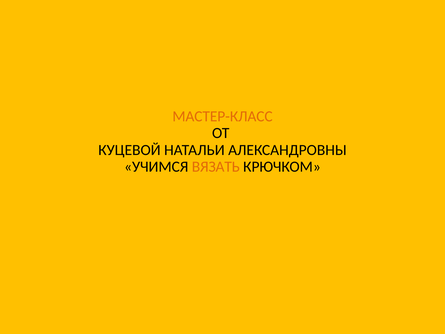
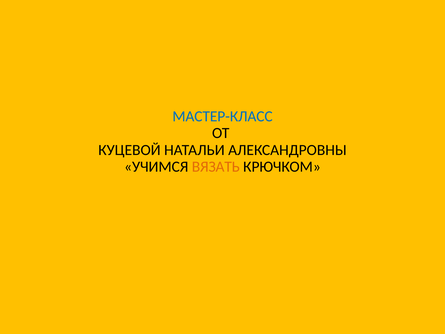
МАСТЕР-КЛАСС colour: orange -> blue (223, 116)
